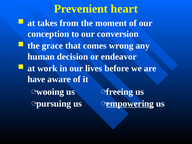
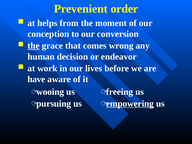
heart: heart -> order (124, 9)
takes: takes -> helps (47, 23)
the underline: none -> present (34, 46)
